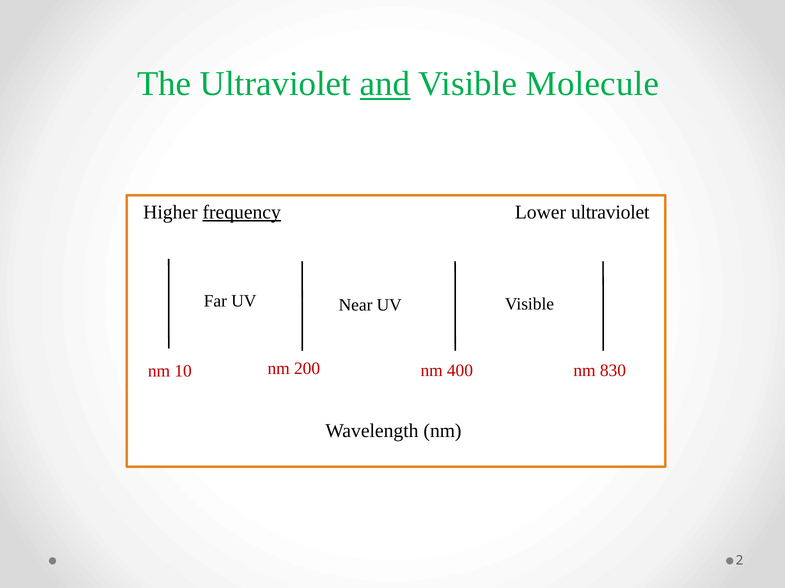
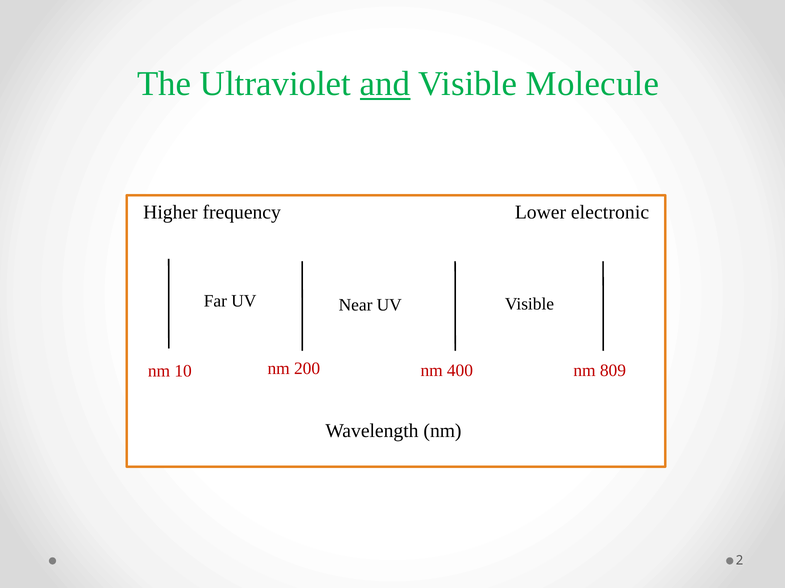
frequency underline: present -> none (242, 213)
Lower ultraviolet: ultraviolet -> electronic (610, 212)
830: 830 -> 809 (613, 371)
